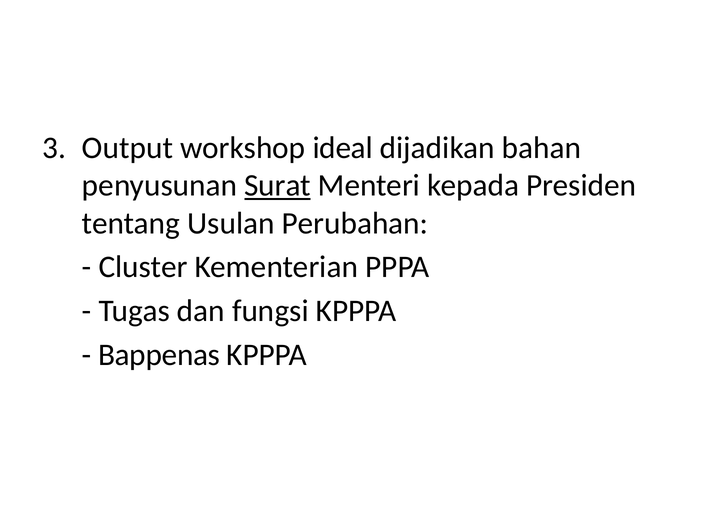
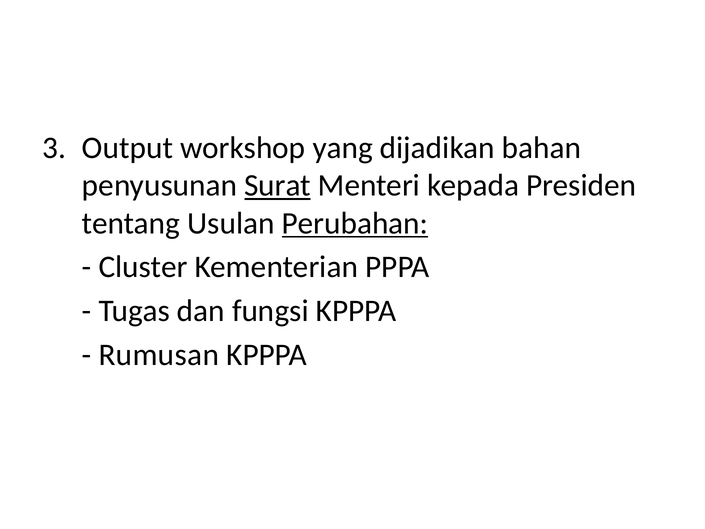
ideal: ideal -> yang (343, 148)
Perubahan underline: none -> present (355, 223)
Bappenas: Bappenas -> Rumusan (159, 355)
